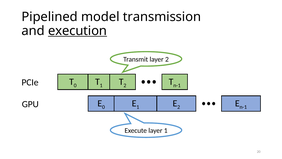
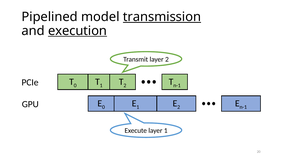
transmission underline: none -> present (162, 17)
